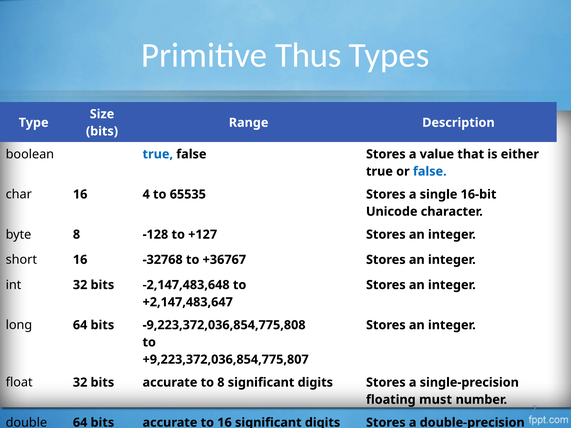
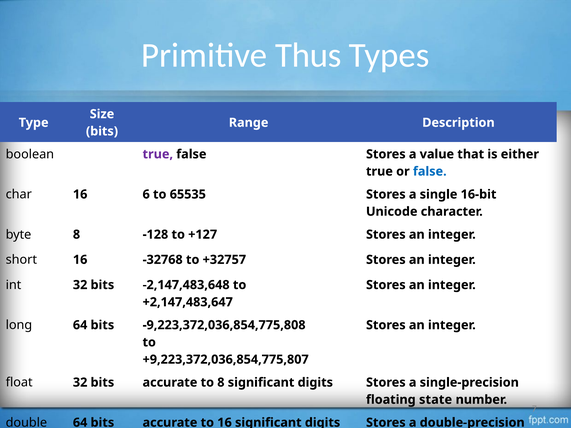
true colour: blue -> purple (158, 154)
4: 4 -> 6 (146, 194)
+36767: +36767 -> +32757 (224, 260)
must: must -> state (436, 400)
